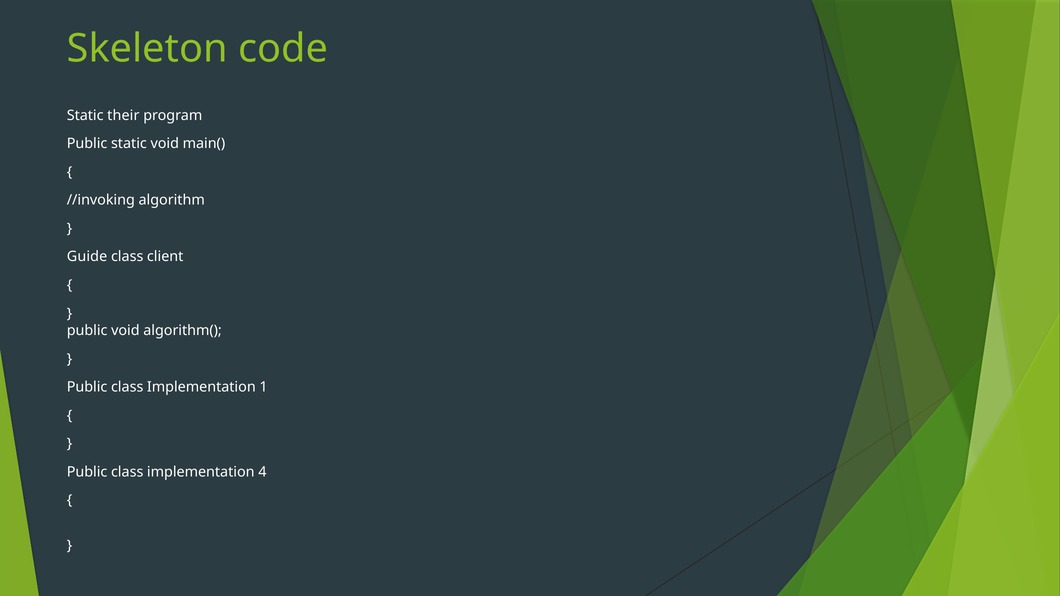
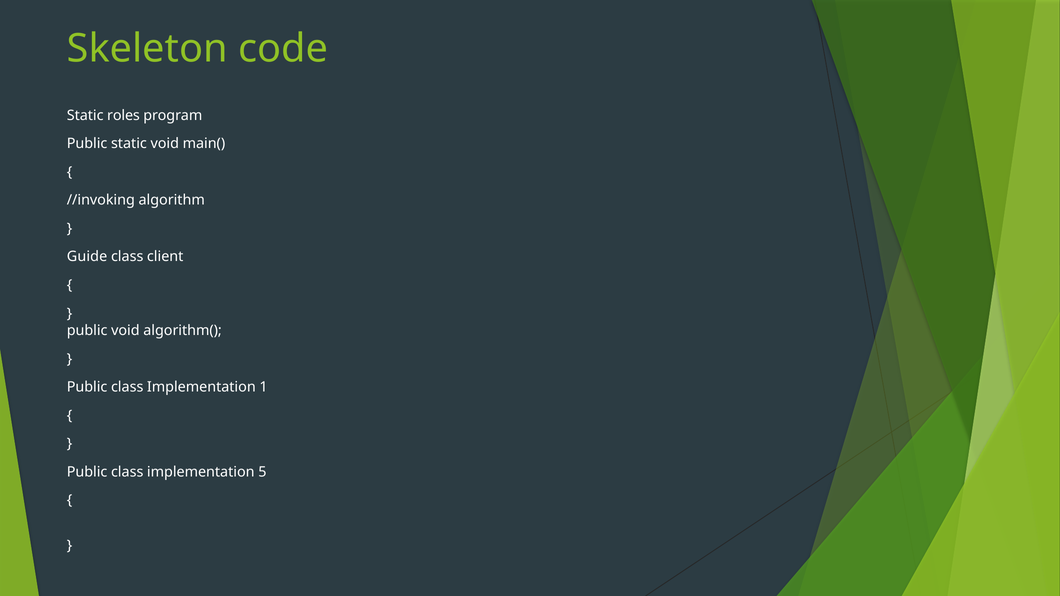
their: their -> roles (123, 115)
4: 4 -> 5 (262, 472)
